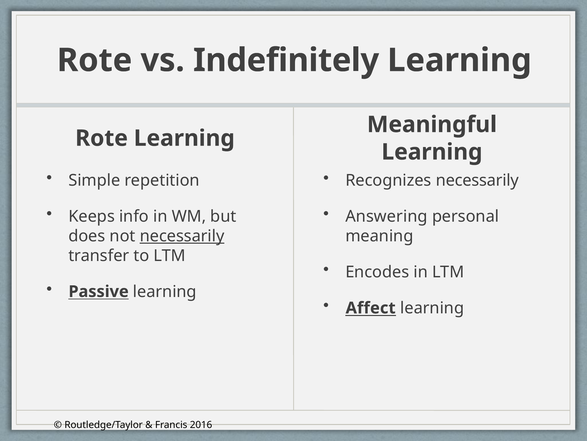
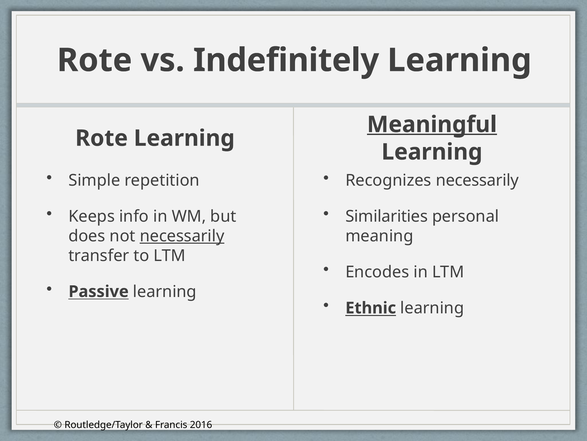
Meaningful underline: none -> present (432, 124)
Answering: Answering -> Similarities (387, 216)
Affect: Affect -> Ethnic (371, 308)
